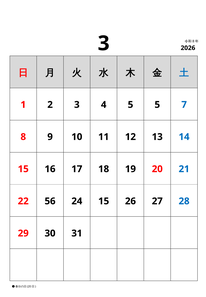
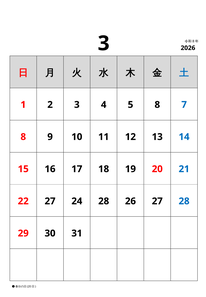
5 5: 5 -> 8 (157, 105)
22 56: 56 -> 27 (50, 202)
24 15: 15 -> 28 (104, 202)
